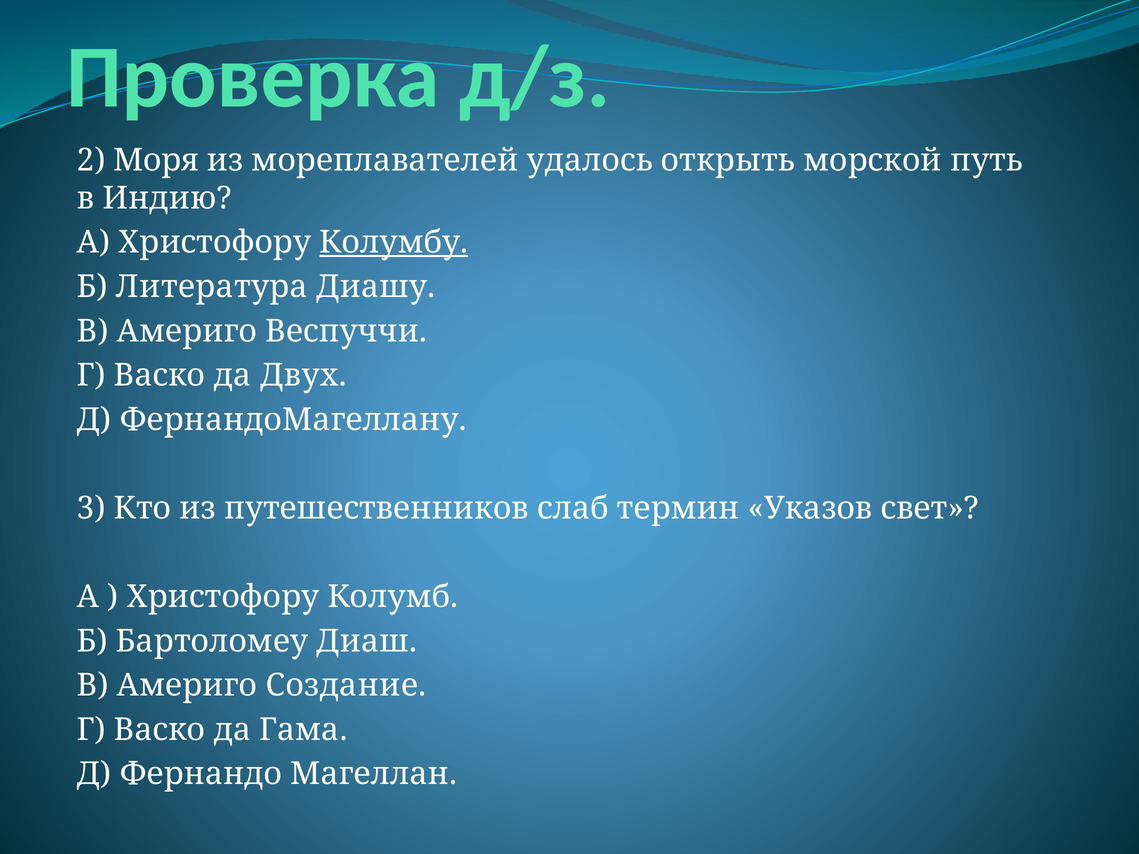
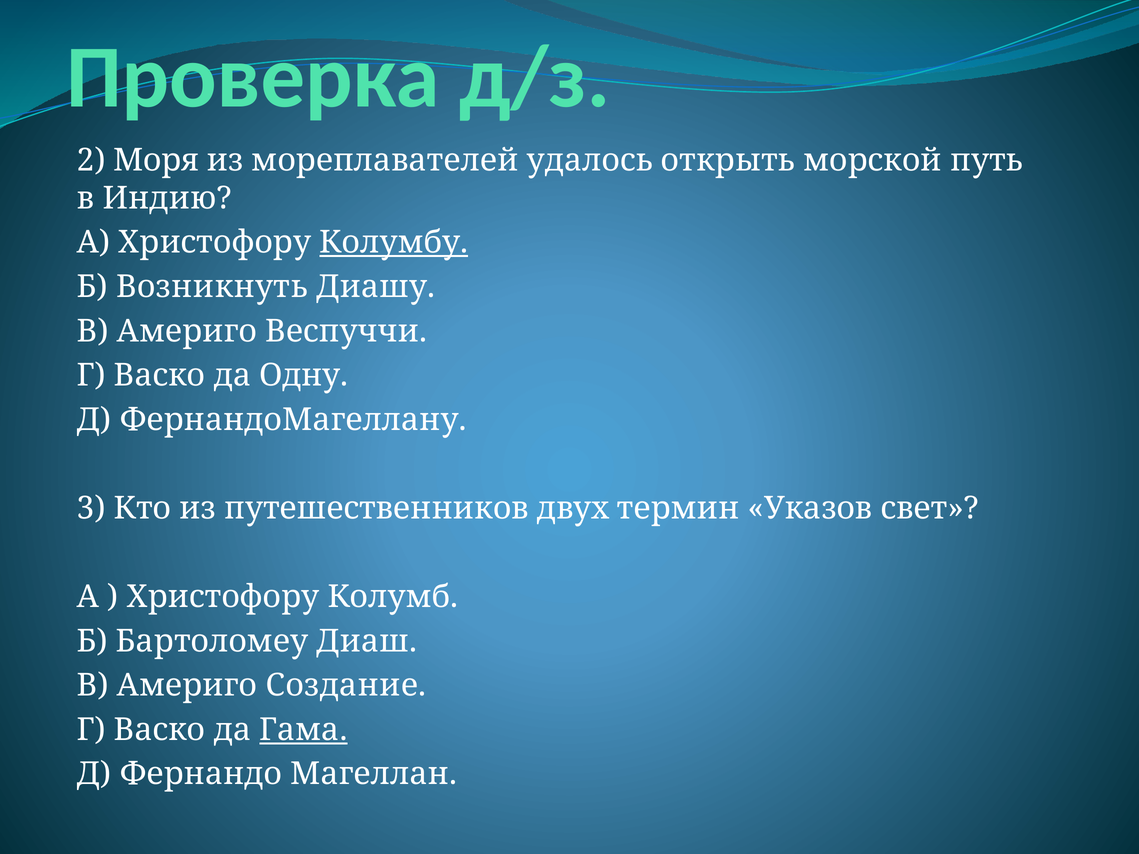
Литература: Литература -> Возникнуть (212, 287)
Двух: Двух -> Одну (304, 376)
слаб: слаб -> двух (573, 508)
Гама underline: none -> present (303, 730)
